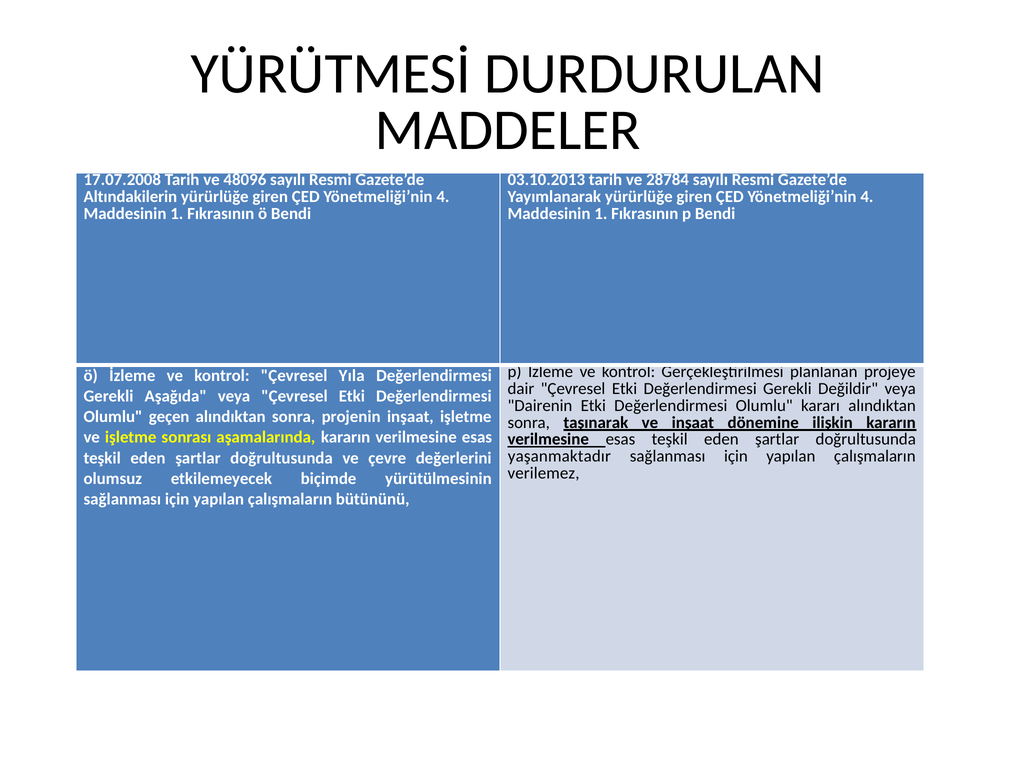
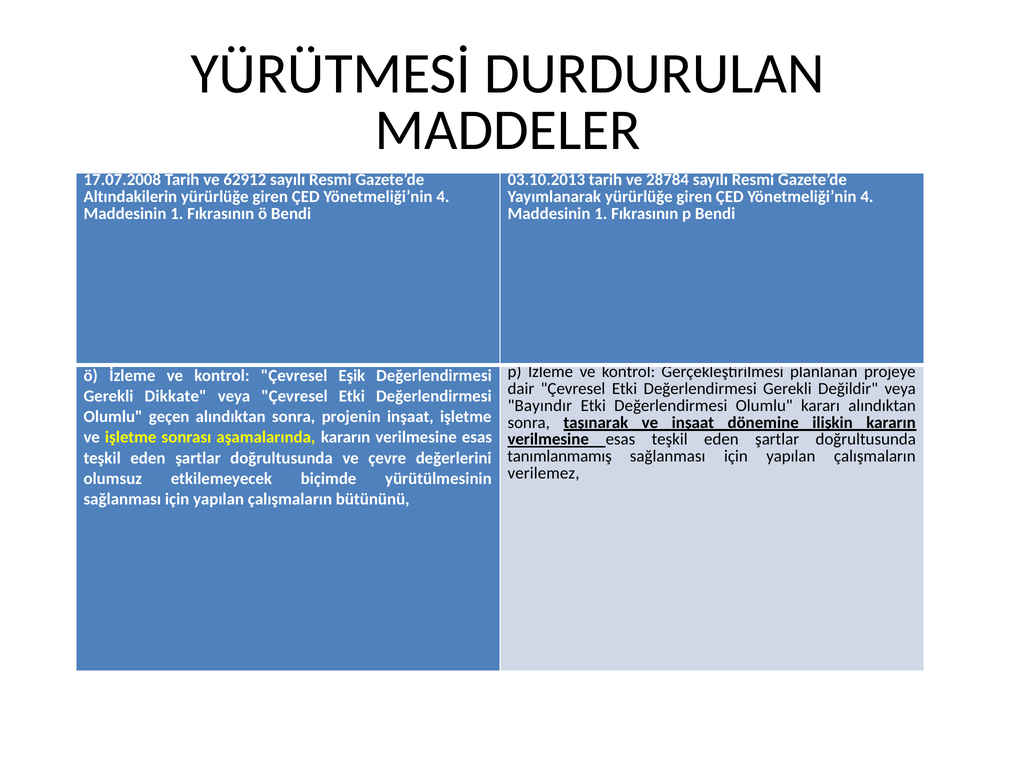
48096: 48096 -> 62912 (245, 180)
Yıla: Yıla -> Eşik (352, 375)
Aşağıda: Aşağıda -> Dikkate (176, 396)
Dairenin: Dairenin -> Bayındır (540, 406)
yaşanmaktadır: yaşanmaktadır -> tanımlanmamış (560, 456)
